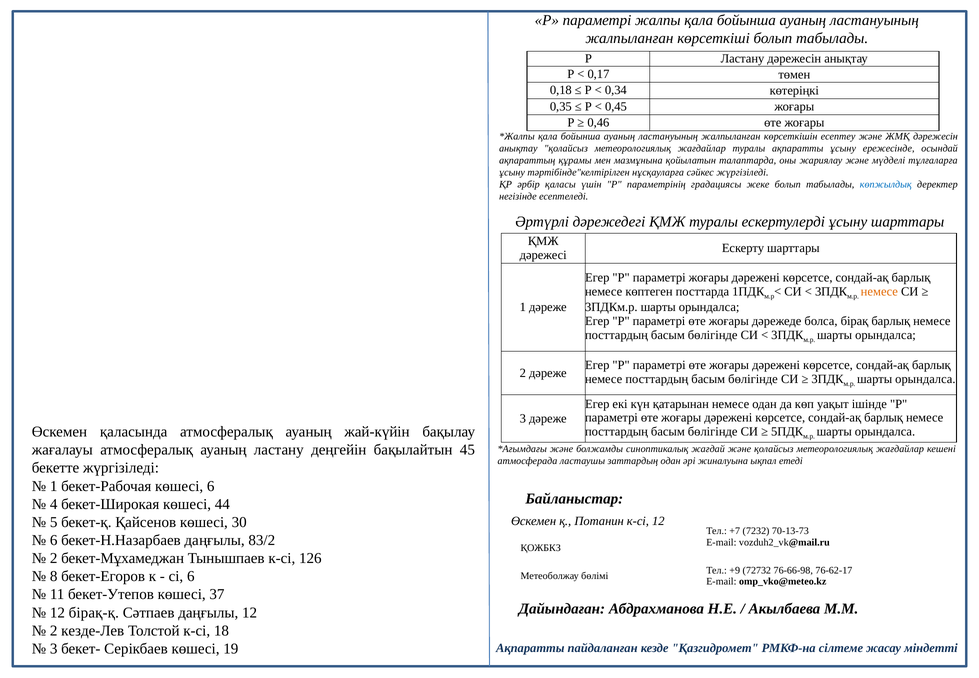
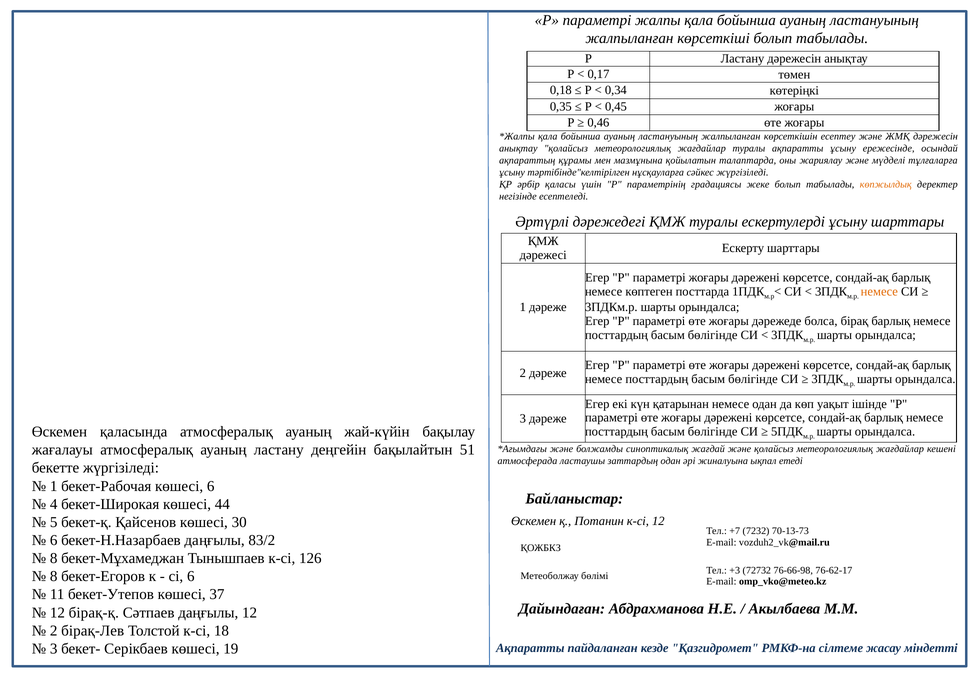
көпжылдық colour: blue -> orange (886, 184)
45: 45 -> 51 (467, 450)
2: 2 -> 8 (54, 558)
+9: +9 -> +3 (735, 570)
кезде-Лев: кезде-Лев -> бірақ-Лев (93, 630)
